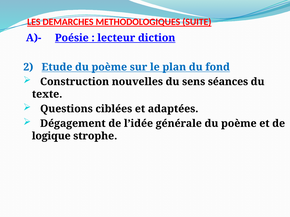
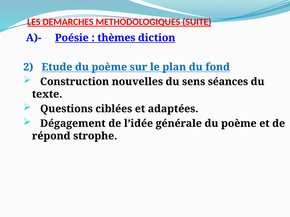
lecteur: lecteur -> thèmes (116, 38)
logique: logique -> répond (51, 136)
